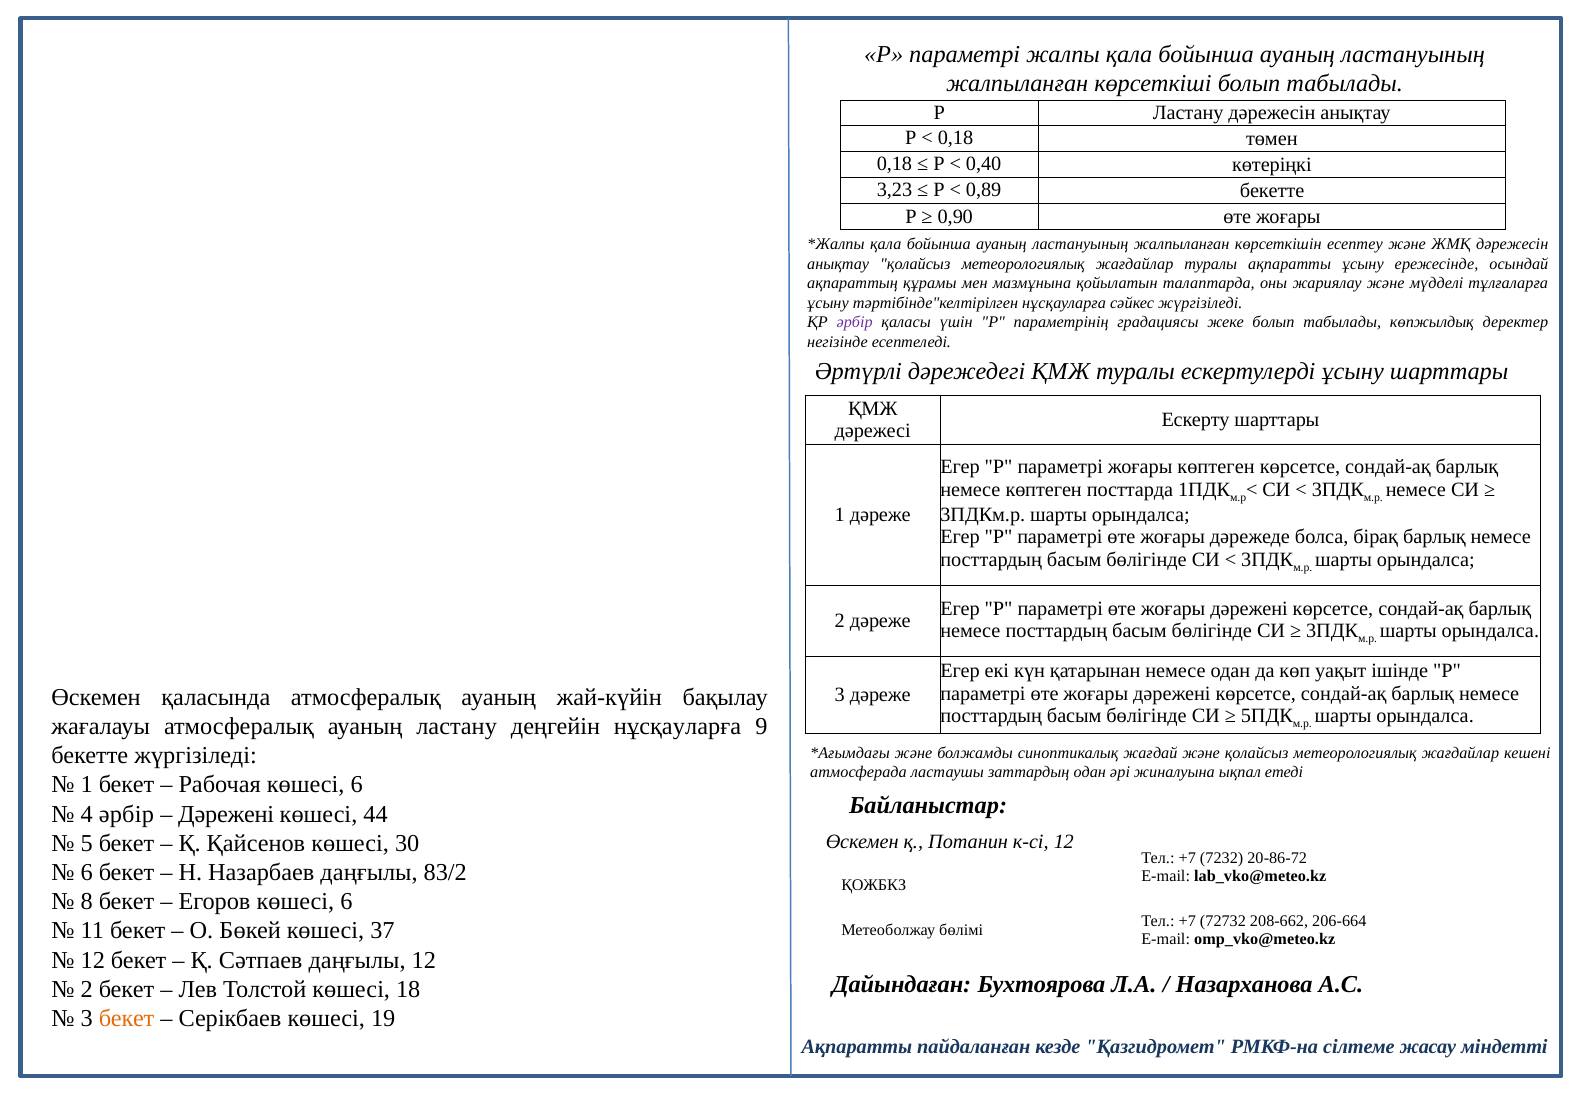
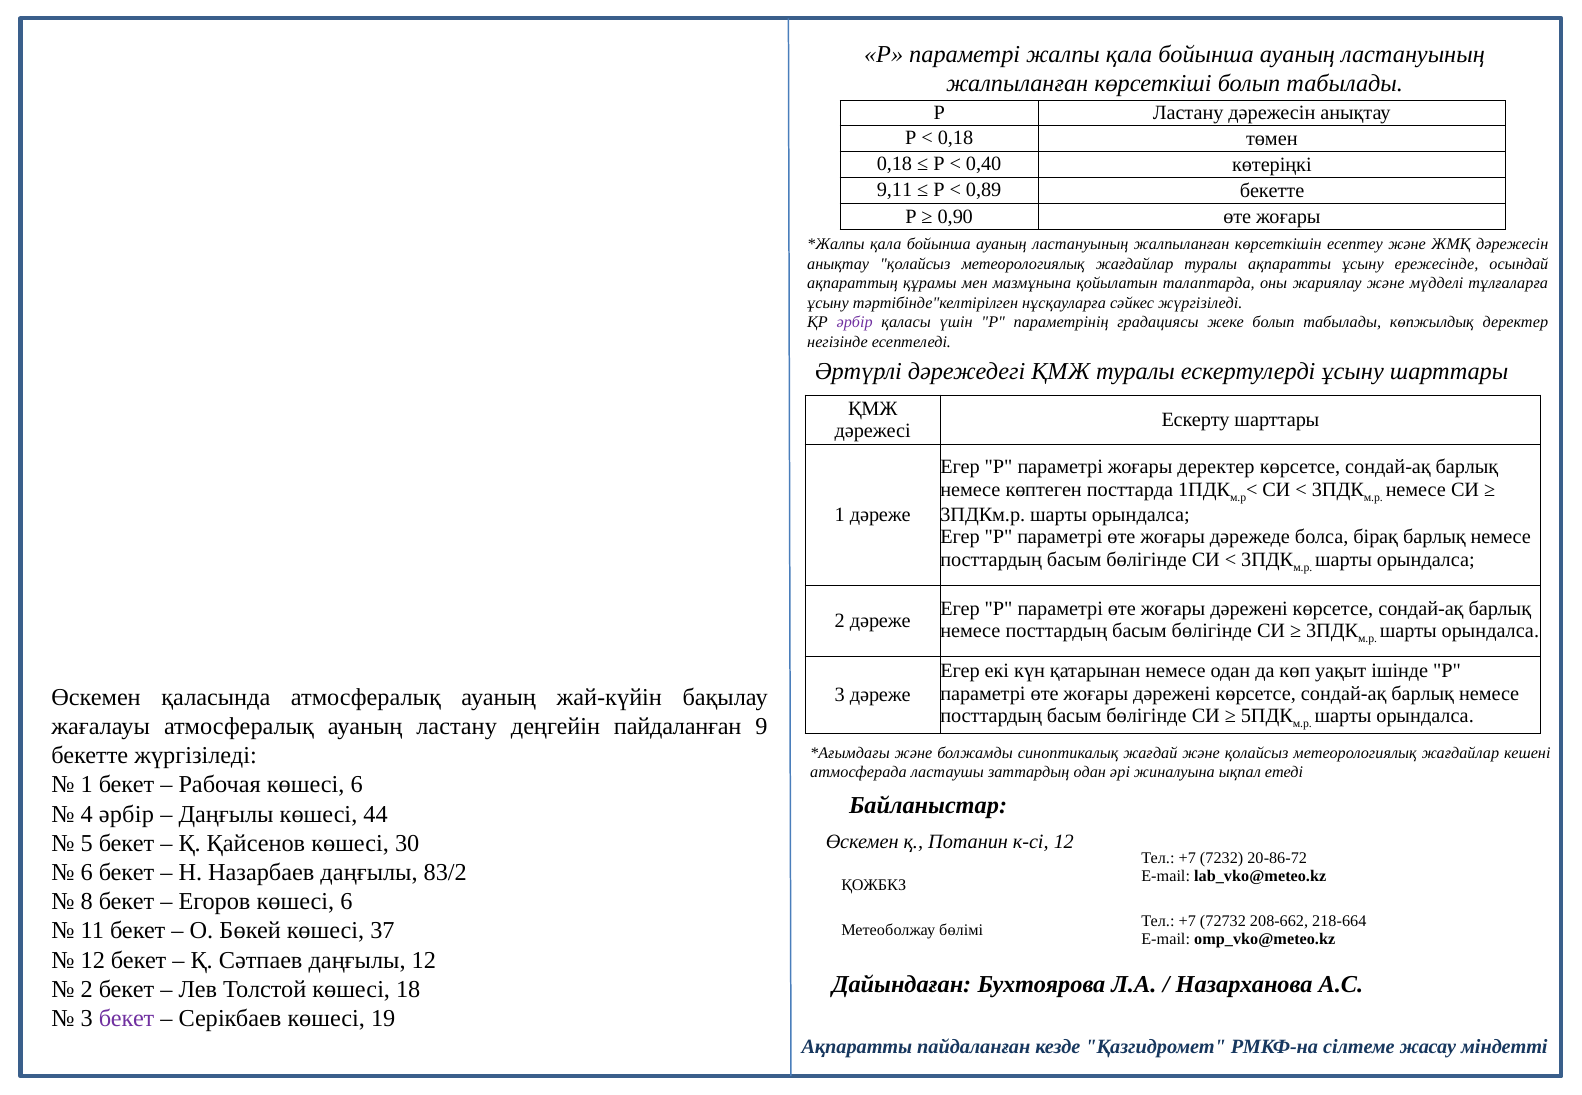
3,23: 3,23 -> 9,11 (895, 190)
жоғары көптеген: көптеген -> деректер (1216, 467)
деңгейін нұсқауларға: нұсқауларға -> пайдаланған (678, 727)
Дәрежені: Дәрежені -> Даңғылы (226, 814)
206-664: 206-664 -> 218-664 (1339, 921)
бекет colour: orange -> purple (127, 1019)
